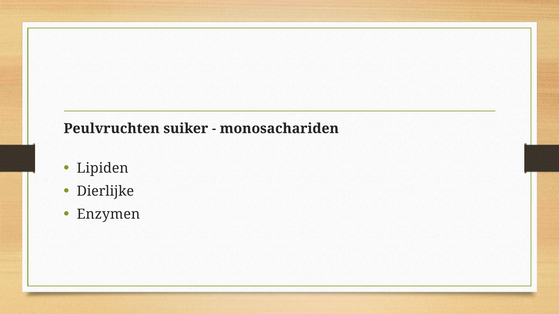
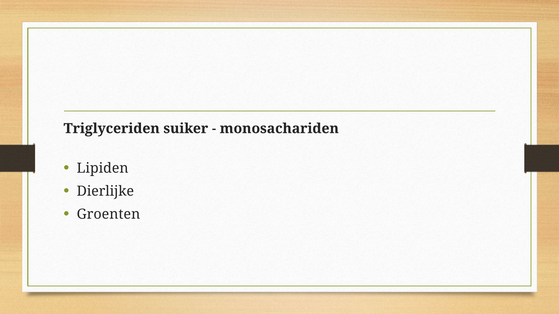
Peulvruchten: Peulvruchten -> Triglyceriden (112, 129)
Enzymen: Enzymen -> Groenten (108, 215)
